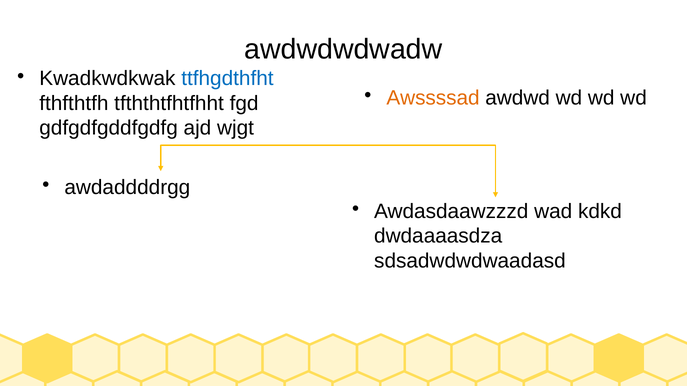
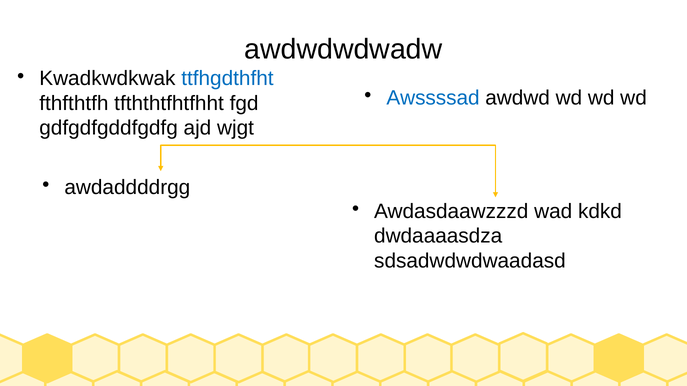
Awssssad colour: orange -> blue (433, 98)
